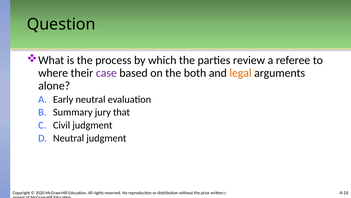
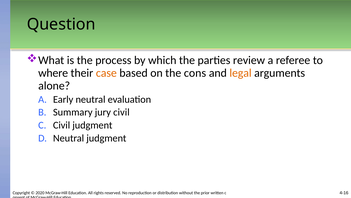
case colour: purple -> orange (106, 73)
both: both -> cons (195, 73)
jury that: that -> civil (121, 112)
